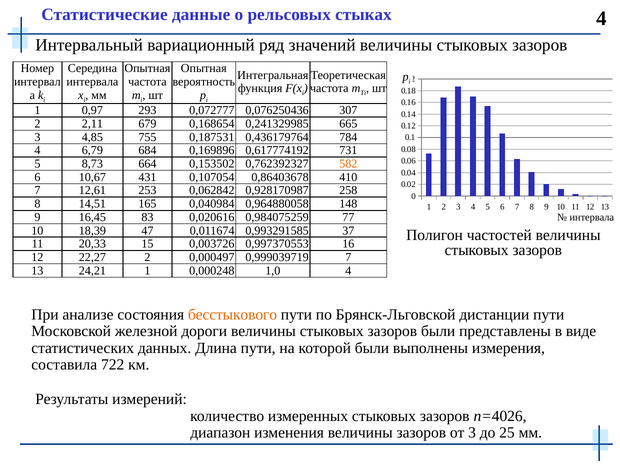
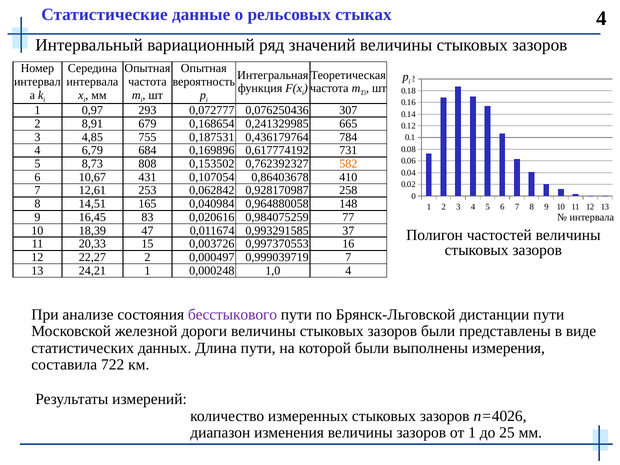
2,11: 2,11 -> 8,91 (92, 124)
664: 664 -> 808 (147, 164)
бесстыкового colour: orange -> purple (232, 315)
от 3: 3 -> 1 (472, 433)
